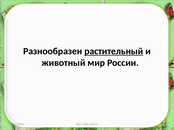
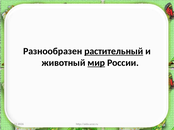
мир underline: none -> present (96, 63)
